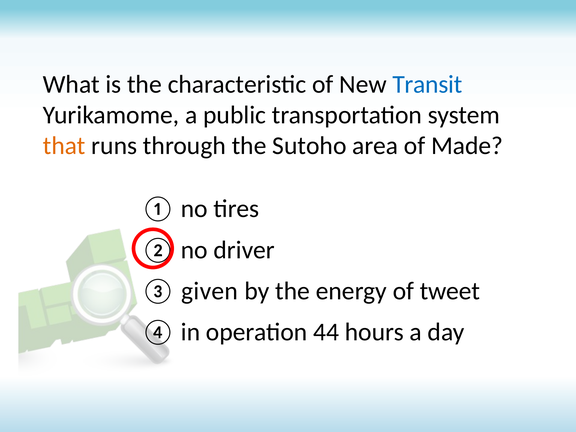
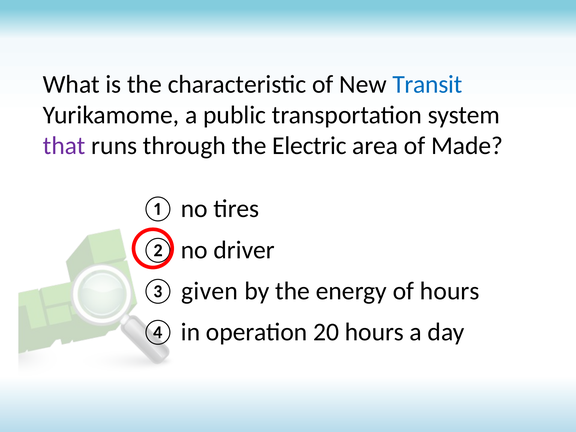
that colour: orange -> purple (64, 146)
Sutoho: Sutoho -> Electric (310, 146)
of tweet: tweet -> hours (450, 291)
44: 44 -> 20 (326, 332)
